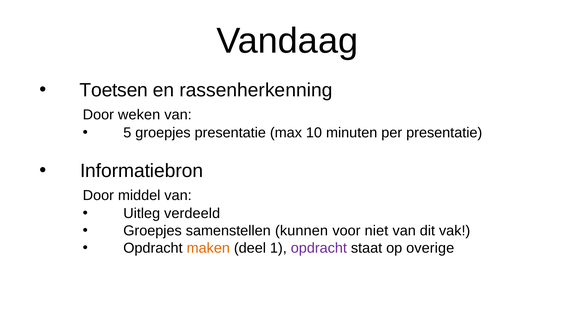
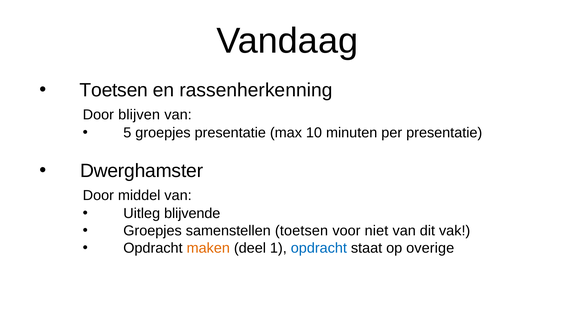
weken: weken -> blijven (139, 115)
Informatiebron: Informatiebron -> Dwerghamster (142, 171)
verdeeld: verdeeld -> blijvende (192, 214)
samenstellen kunnen: kunnen -> toetsen (302, 231)
opdracht colour: purple -> blue (319, 249)
